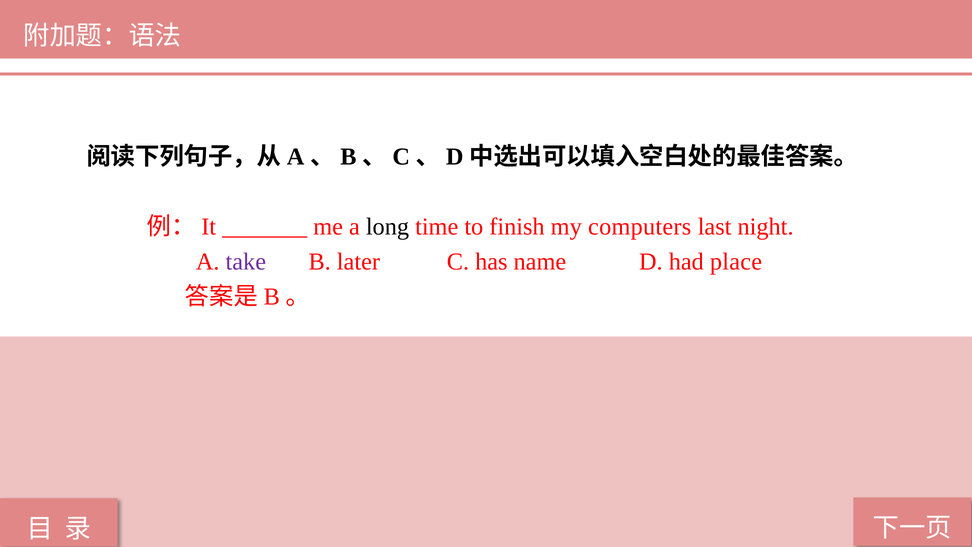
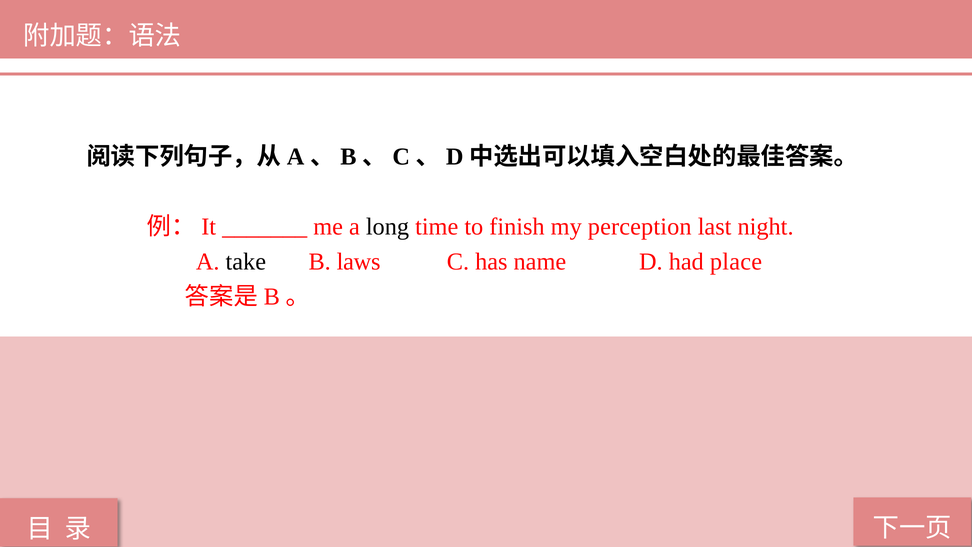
computers: computers -> perception (640, 227)
take colour: purple -> black (246, 262)
later: later -> laws (359, 262)
